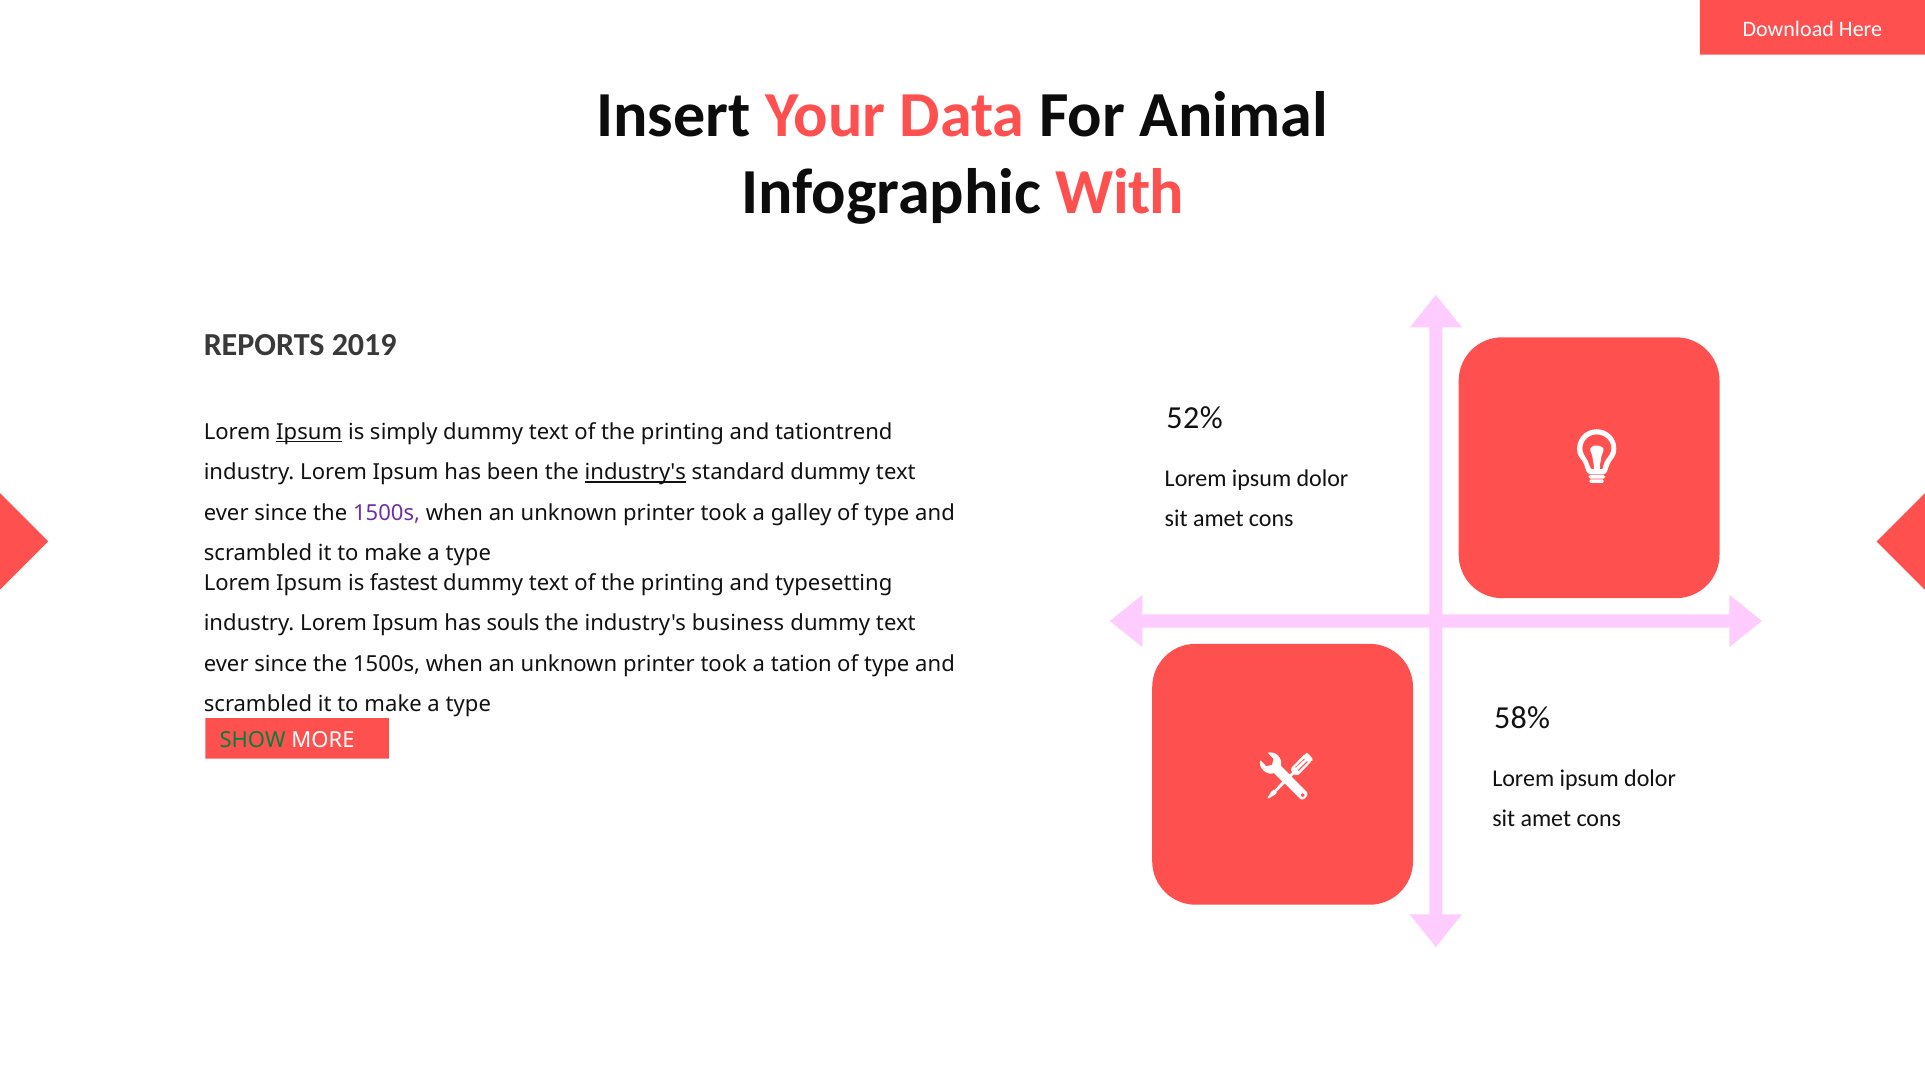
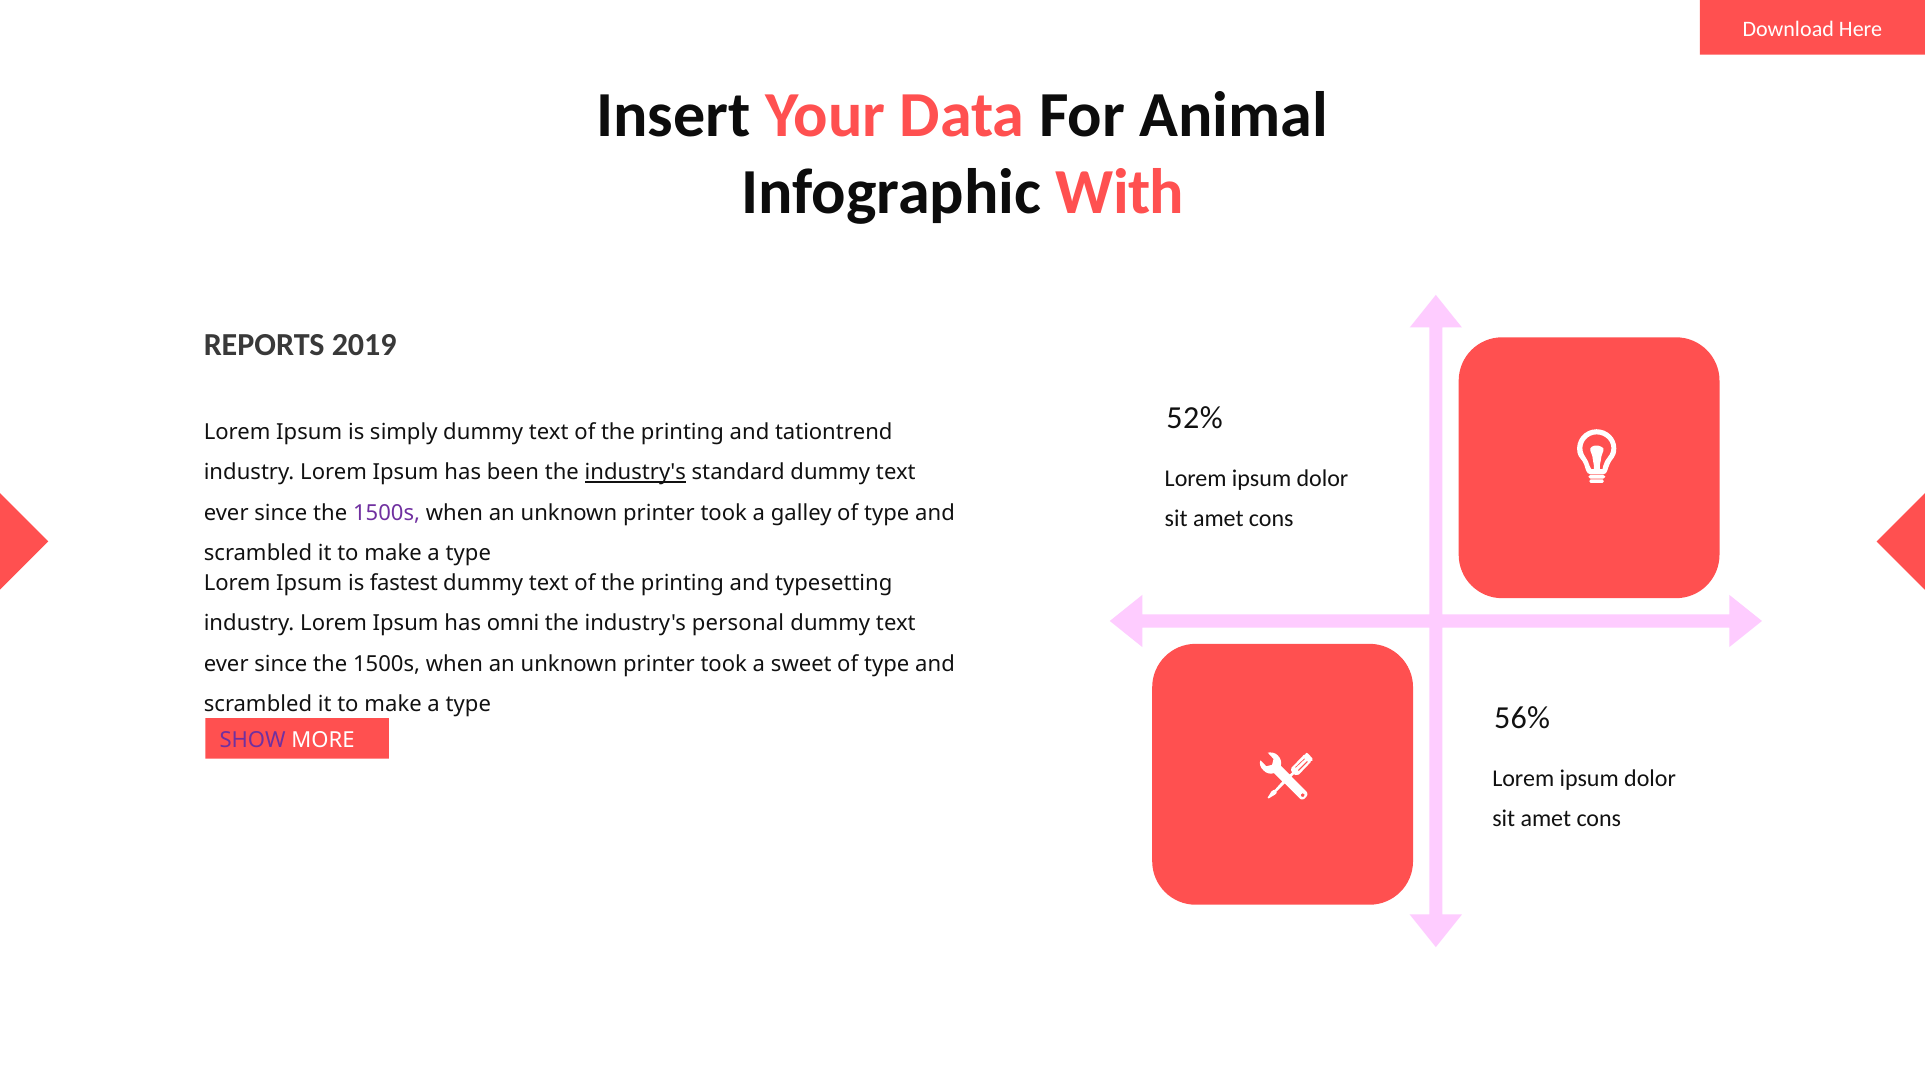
Ipsum underline: present -> none (309, 432)
souls: souls -> omni (513, 623)
business: business -> personal (738, 623)
tation: tation -> sweet (801, 664)
58%: 58% -> 56% (1522, 718)
SHOW colour: green -> purple (253, 740)
